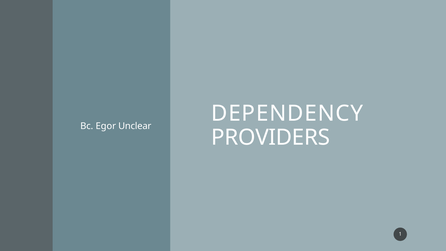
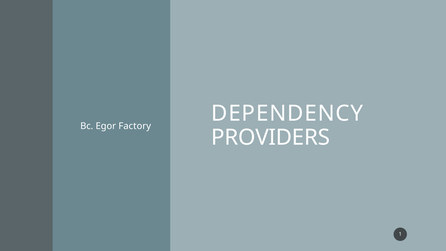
Unclear: Unclear -> Factory (135, 126)
